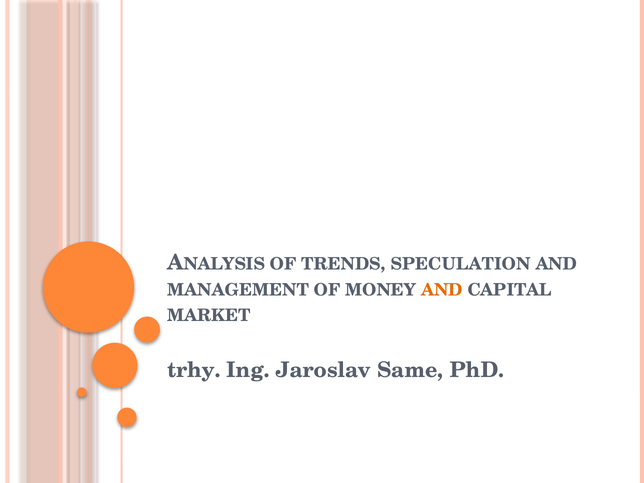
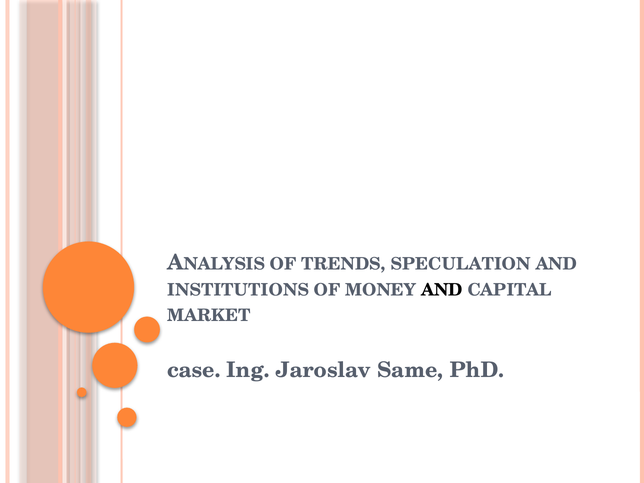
MANAGEMENT: MANAGEMENT -> INSTITUTIONS (238, 290)
AND colour: orange -> black (442, 290)
trhy: trhy -> case (194, 370)
